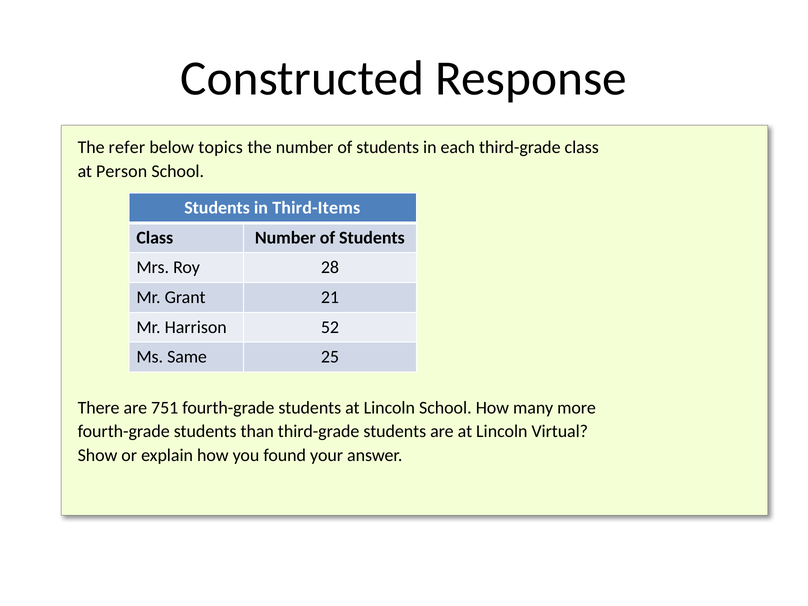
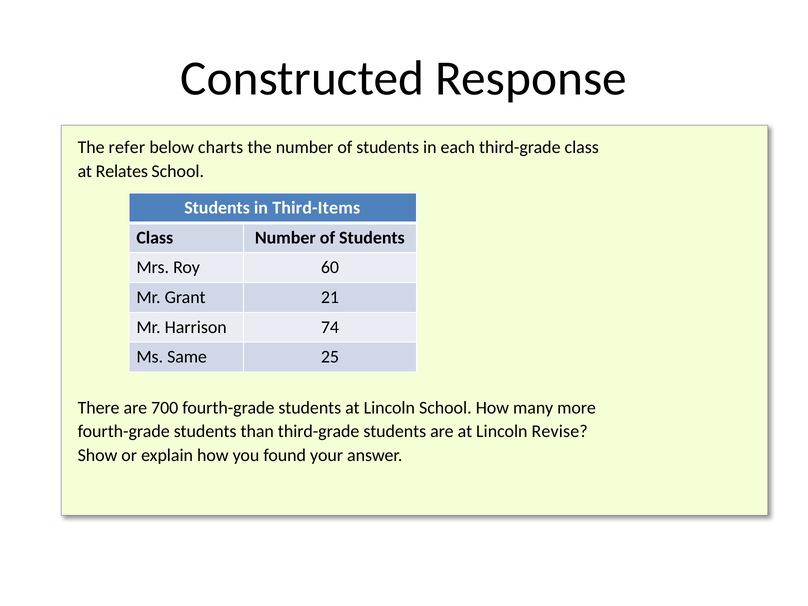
topics: topics -> charts (221, 148)
Person: Person -> Relates (122, 171)
28: 28 -> 60 (330, 268)
52: 52 -> 74 (330, 327)
751: 751 -> 700 (165, 408)
Virtual: Virtual -> Revise (560, 432)
